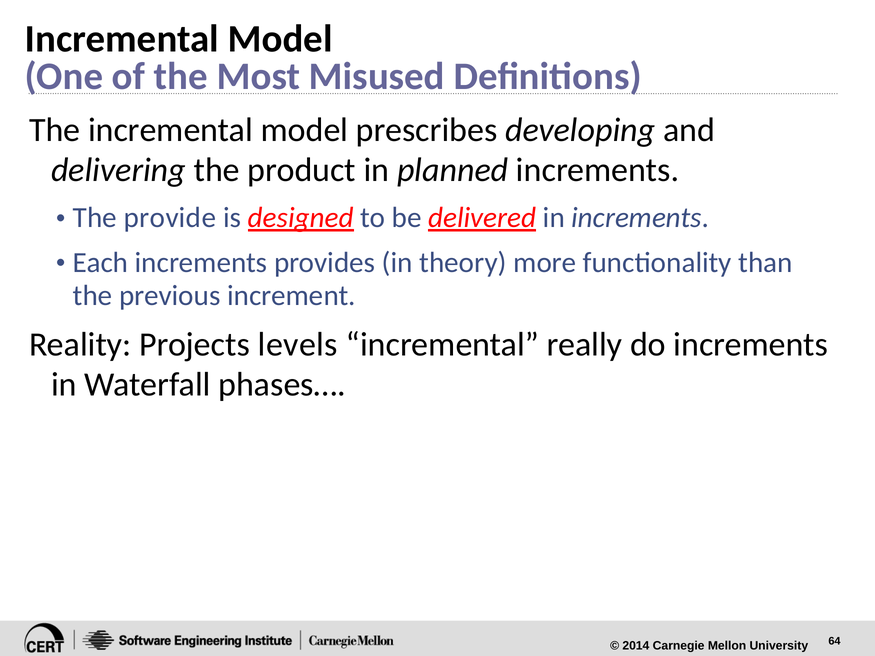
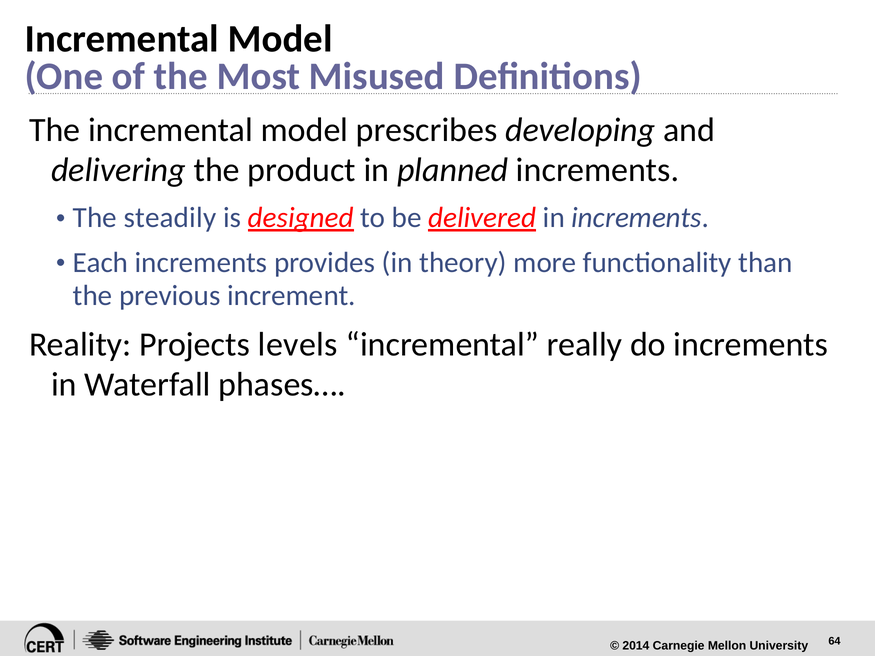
provide: provide -> steadily (170, 218)
